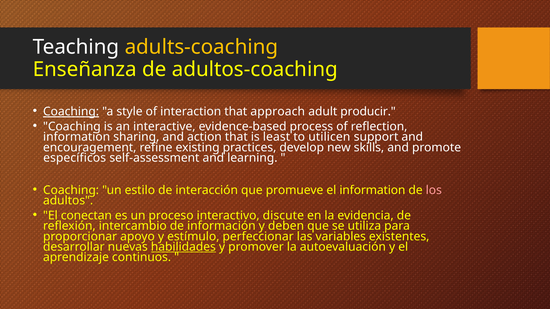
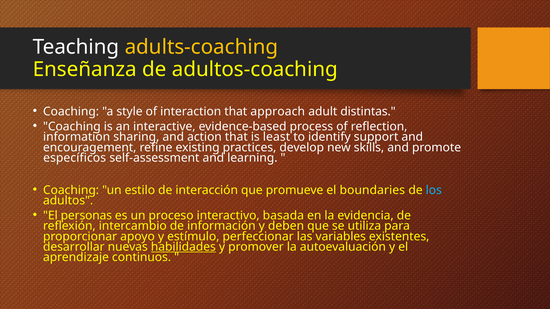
Coaching underline: present -> none (71, 112)
producir: producir -> distintas (368, 112)
utilicen: utilicen -> identify (329, 137)
el information: information -> boundaries (372, 191)
los colour: pink -> light blue (434, 191)
conectan: conectan -> personas (86, 216)
discute: discute -> basada (283, 216)
